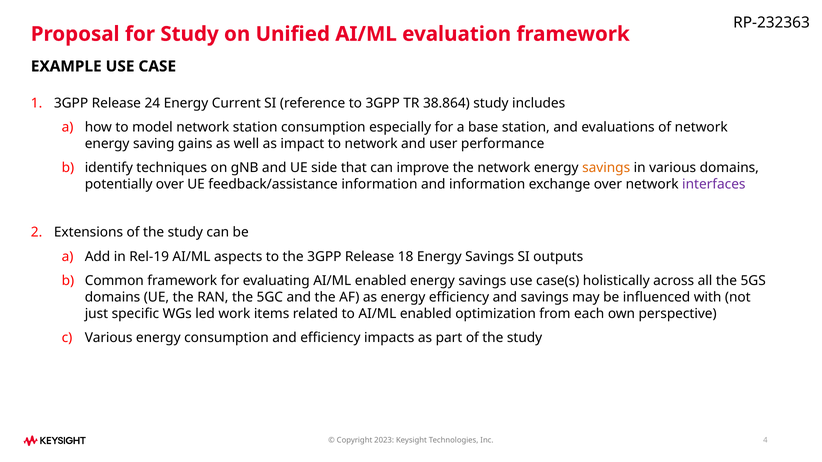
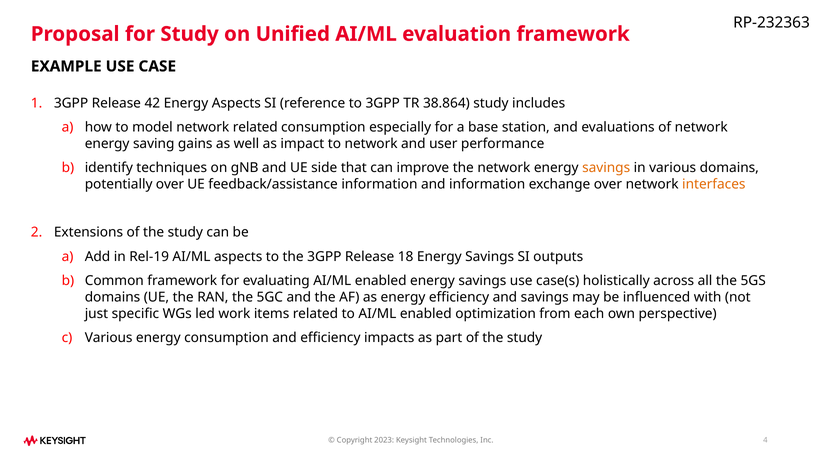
24: 24 -> 42 (152, 103)
Energy Current: Current -> Aspects (236, 103)
network station: station -> related (255, 127)
interfaces colour: purple -> orange (714, 184)
